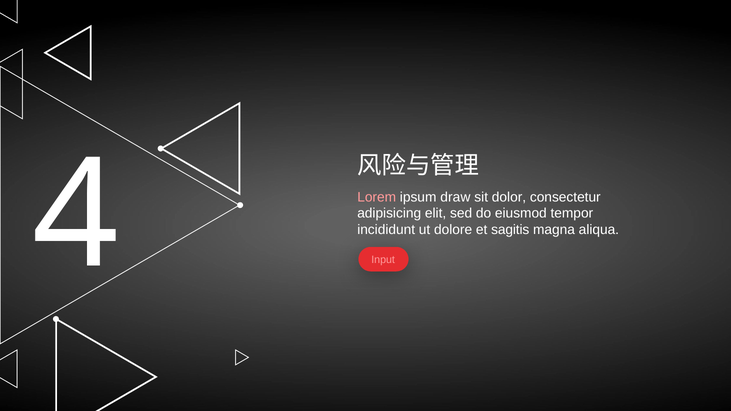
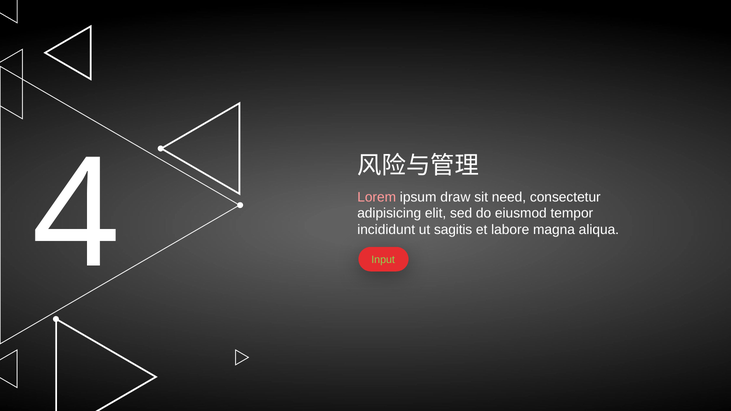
dolor: dolor -> need (509, 197)
dolore: dolore -> sagitis (453, 230)
sagitis: sagitis -> labore (510, 230)
Input colour: pink -> light green (383, 260)
